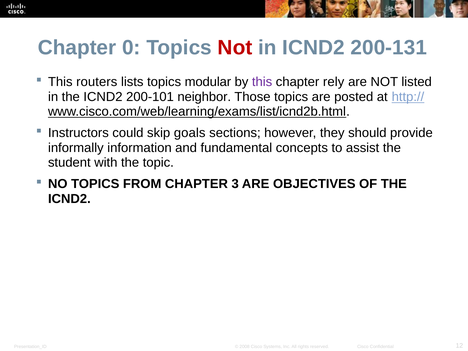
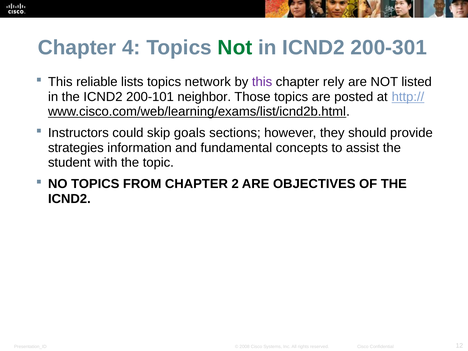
0: 0 -> 4 (131, 48)
Not colour: red -> green (235, 48)
200-131: 200-131 -> 200-301 (389, 48)
routers: routers -> reliable (97, 82)
modular: modular -> network (208, 82)
informally: informally -> strategies (76, 148)
3: 3 -> 2 (235, 184)
